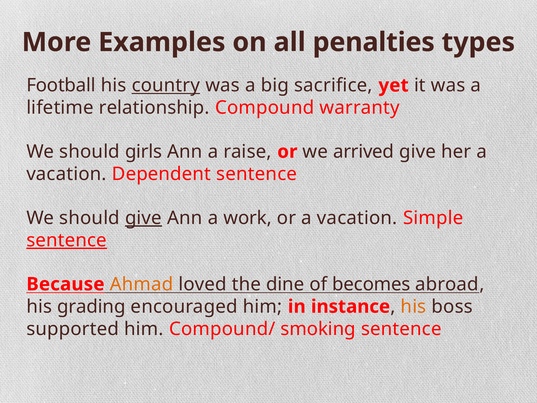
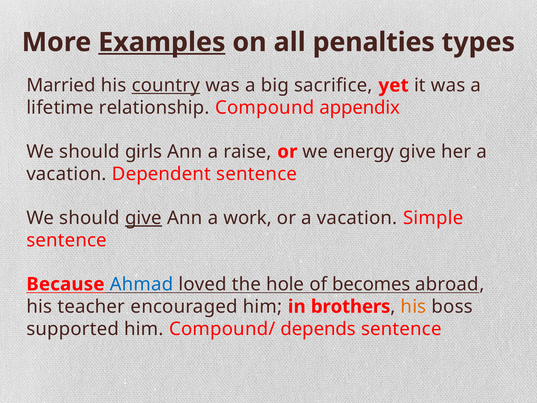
Examples underline: none -> present (162, 42)
Football: Football -> Married (61, 85)
warranty: warranty -> appendix (360, 108)
arrived: arrived -> energy (364, 152)
sentence underline: present -> none (67, 240)
Ahmad colour: orange -> blue (141, 284)
dine: dine -> hole (285, 284)
grading: grading -> teacher (91, 306)
instance: instance -> brothers (351, 306)
smoking: smoking -> depends (318, 329)
